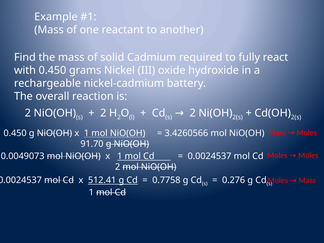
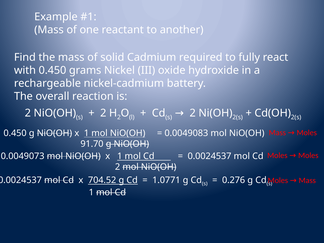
3.4260566: 3.4260566 -> 0.0049083 (186, 133)
512.41: 512.41 -> 704.52 (102, 180)
0.7758: 0.7758 -> 1.0771 (166, 180)
